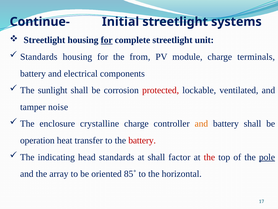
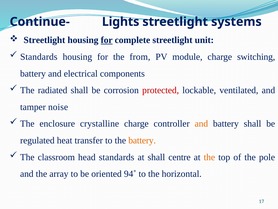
Initial: Initial -> Lights (121, 22)
terminals: terminals -> switching (256, 57)
sunlight: sunlight -> radiated (53, 90)
operation: operation -> regulated (37, 140)
battery colour: red -> orange (142, 140)
indicating: indicating -> classroom (56, 157)
factor: factor -> centre (179, 157)
the colour: red -> orange (209, 157)
pole underline: present -> none (267, 157)
85˚: 85˚ -> 94˚ (130, 173)
